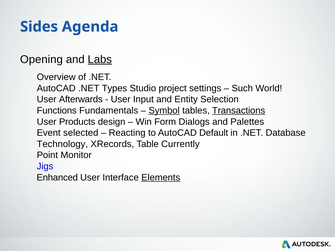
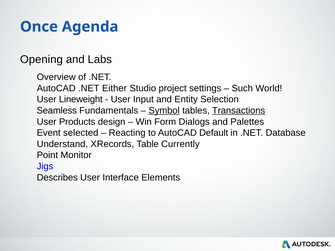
Sides: Sides -> Once (39, 27)
Labs underline: present -> none (100, 59)
Types: Types -> Either (114, 88)
Afterwards: Afterwards -> Lineweight (81, 99)
Functions: Functions -> Seamless (57, 111)
Technology: Technology -> Understand (62, 144)
Enhanced: Enhanced -> Describes (57, 178)
Elements underline: present -> none (161, 178)
